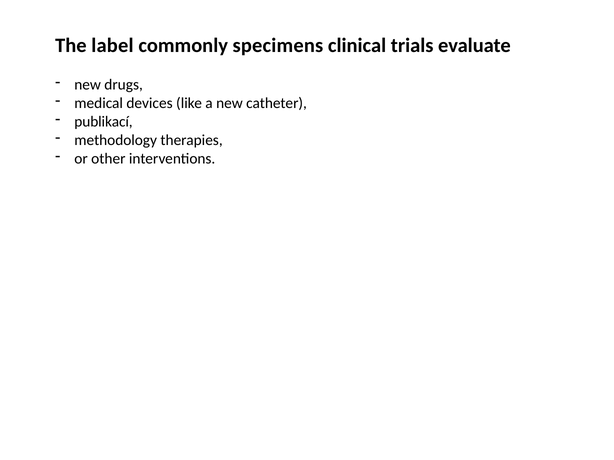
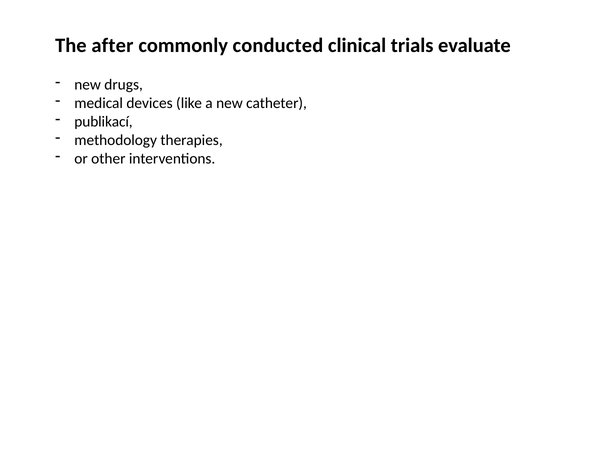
label: label -> after (112, 45)
specimens: specimens -> conducted (278, 45)
